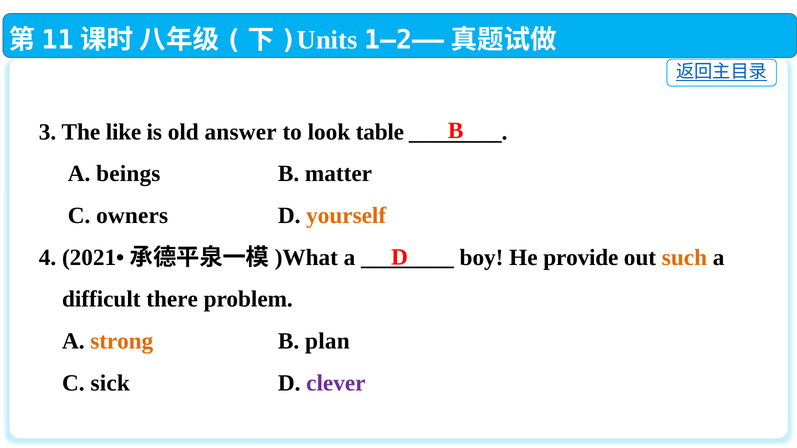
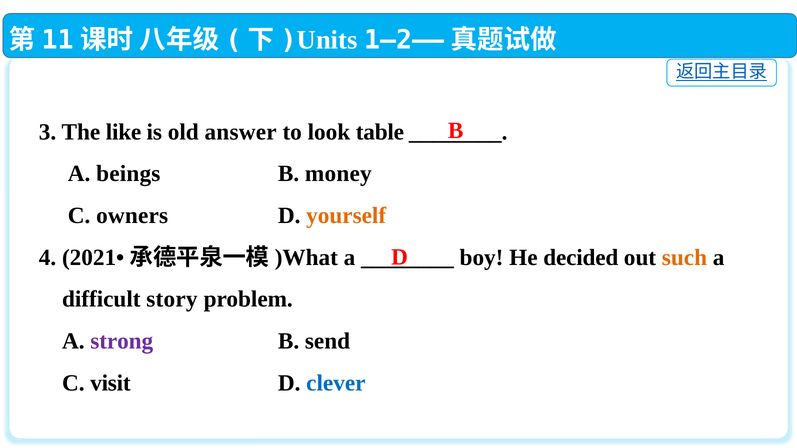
matter: matter -> money (338, 174)
provide: provide -> decided (581, 258)
there: there -> story (172, 299)
strong colour: orange -> purple (122, 341)
plan: plan -> send (328, 341)
sick: sick -> visit (110, 383)
clever colour: purple -> blue (336, 383)
